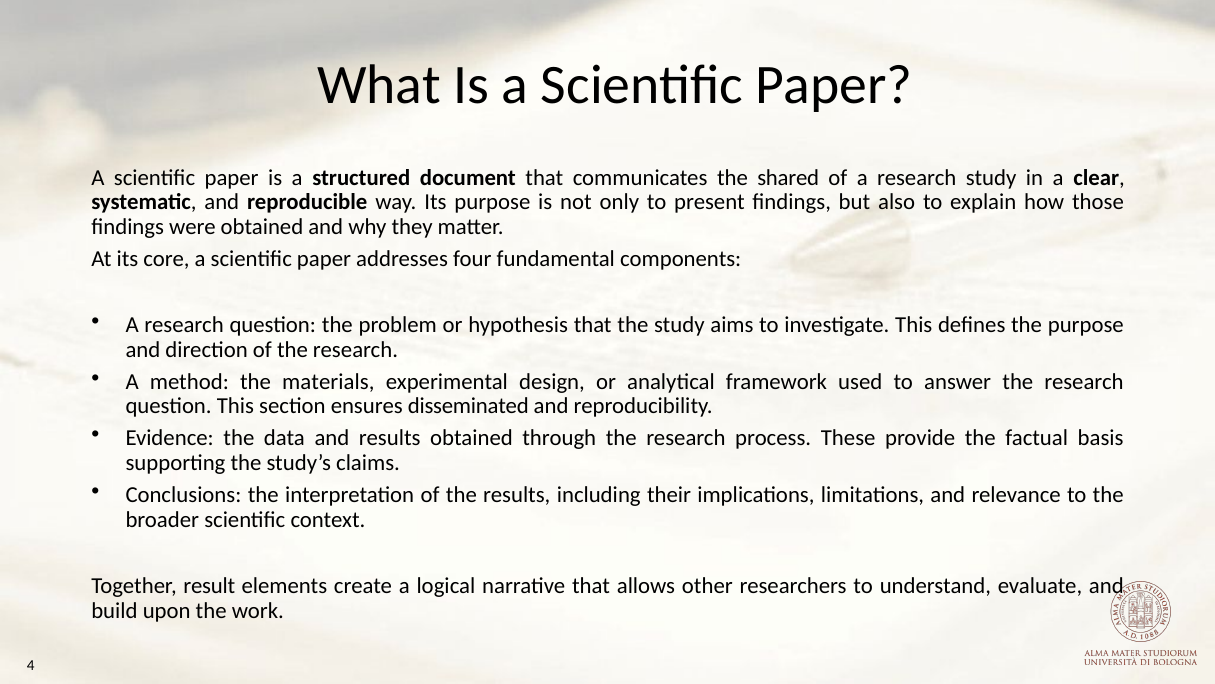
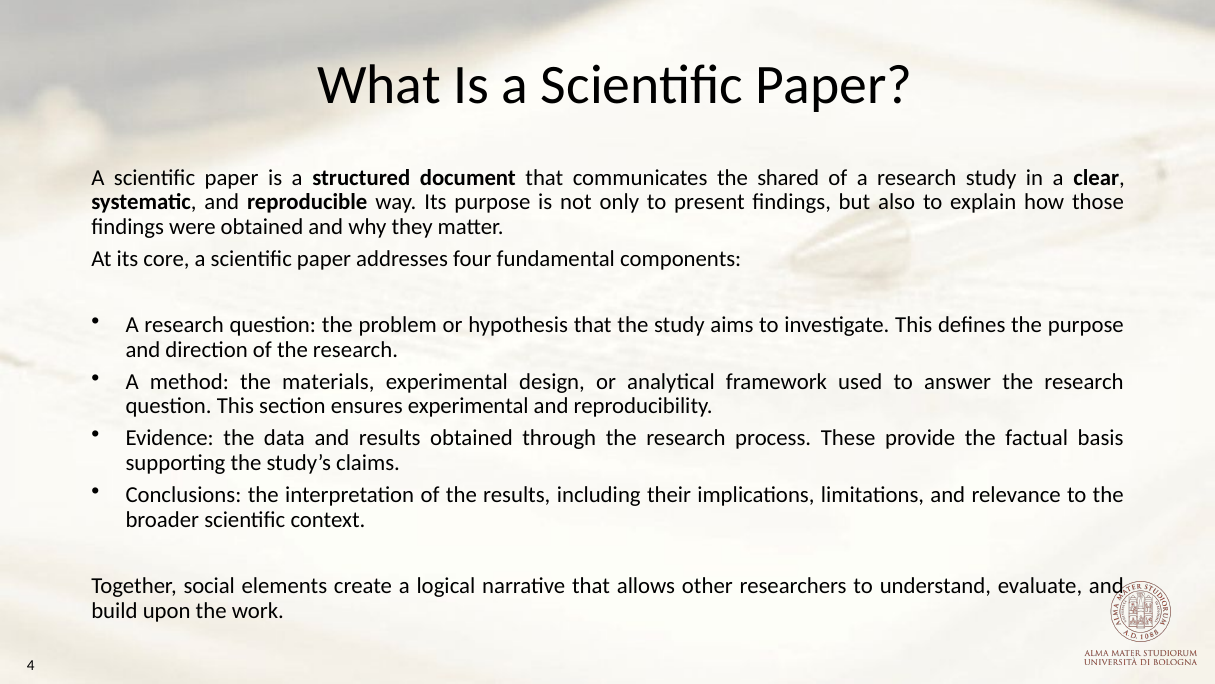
ensures disseminated: disseminated -> experimental (468, 406)
result: result -> social (209, 586)
